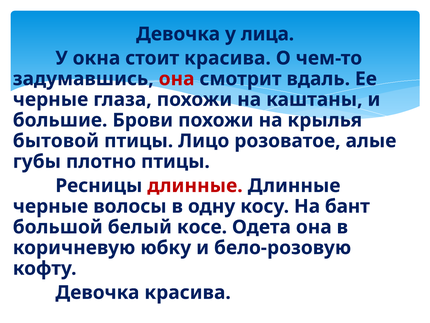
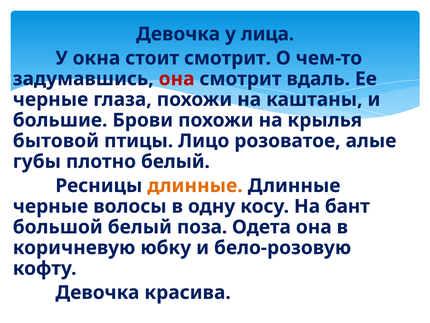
стоит красива: красива -> смотрит (228, 58)
плотно птицы: птицы -> белый (175, 161)
длинные colour: red -> orange (195, 185)
косе: косе -> поза (202, 227)
